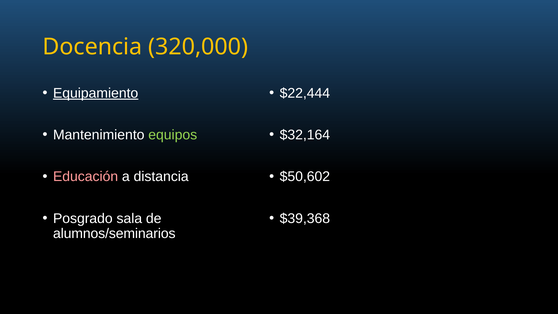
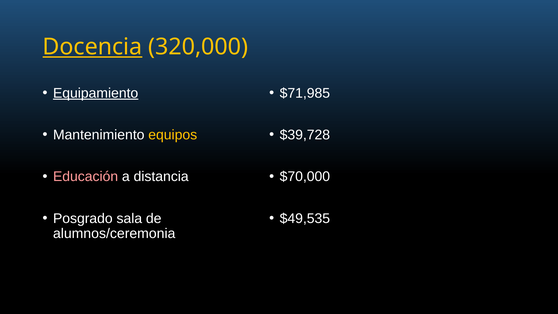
Docencia underline: none -> present (92, 47)
$22,444: $22,444 -> $71,985 (305, 93)
equipos colour: light green -> yellow (173, 135)
$32,164: $32,164 -> $39,728 (305, 135)
$50,602: $50,602 -> $70,000 (305, 177)
$39,368: $39,368 -> $49,535 (305, 218)
alumnos/seminarios: alumnos/seminarios -> alumnos/ceremonia (114, 233)
